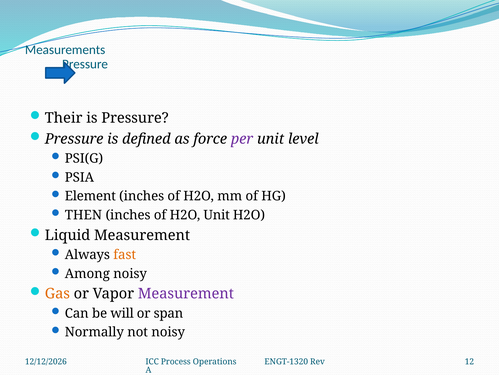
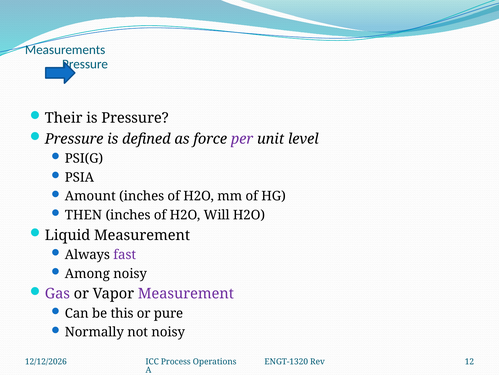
Element: Element -> Amount (90, 196)
H2O Unit: Unit -> Will (217, 215)
fast colour: orange -> purple (125, 254)
Gas colour: orange -> purple (57, 293)
will: will -> this (122, 313)
span: span -> pure (168, 313)
